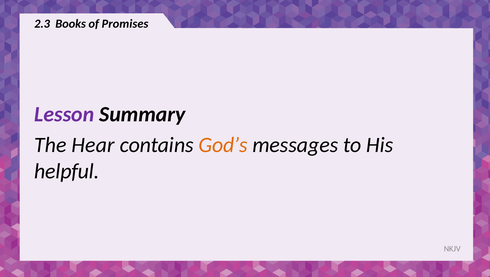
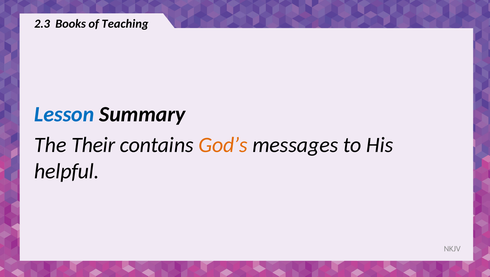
Promises: Promises -> Teaching (125, 24)
Lesson colour: purple -> blue (64, 114)
Hear: Hear -> Their (93, 145)
